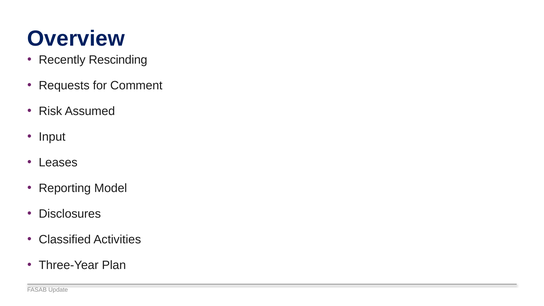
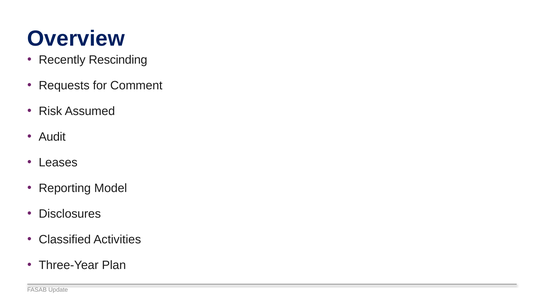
Input: Input -> Audit (52, 137)
